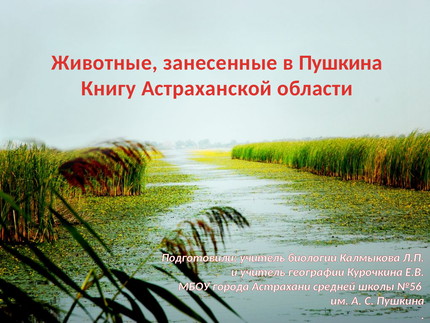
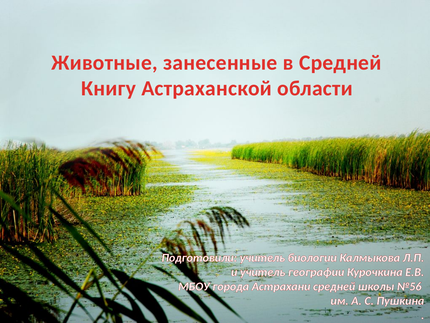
в Пушкина: Пушкина -> Средней (340, 63)
